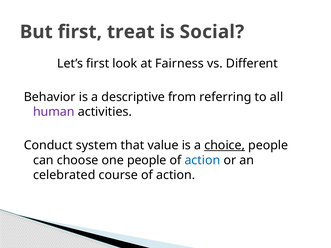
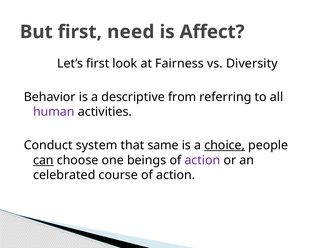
treat: treat -> need (131, 32)
Social: Social -> Affect (212, 32)
Different: Different -> Diversity (252, 64)
value: value -> same (163, 145)
can underline: none -> present (43, 160)
one people: people -> beings (147, 160)
action colour: blue -> purple (202, 160)
